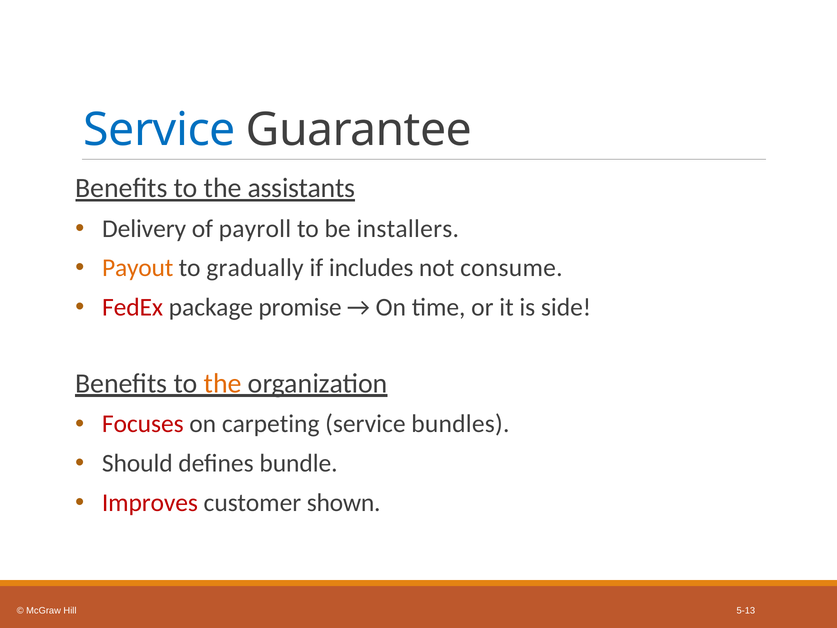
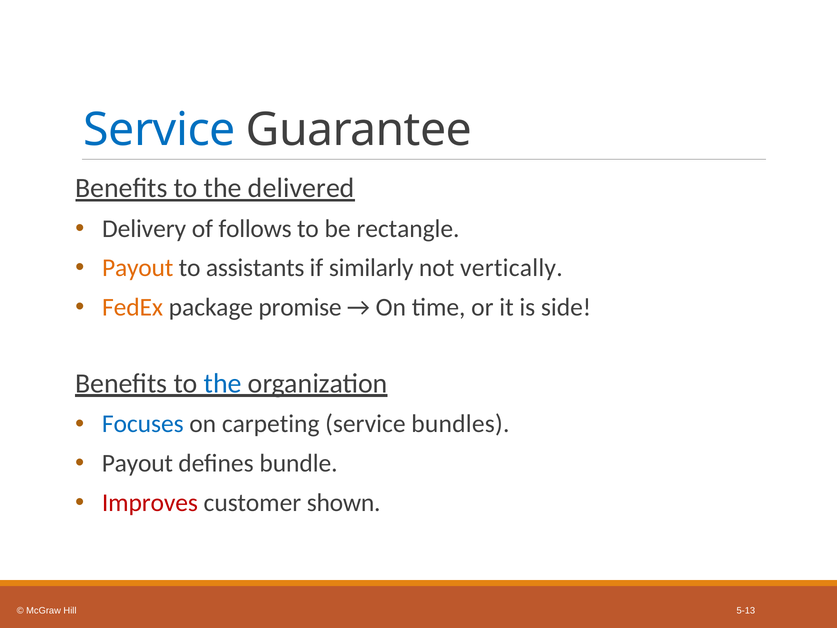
assistants: assistants -> delivered (301, 188)
payroll: payroll -> follows (255, 229)
installers: installers -> rectangle (408, 229)
gradually: gradually -> assistants (255, 268)
includes: includes -> similarly (371, 268)
consume: consume -> vertically (511, 268)
FedEx colour: red -> orange (133, 307)
the colour: orange -> blue (223, 383)
Focuses colour: red -> blue (143, 424)
Should: Should -> Payout (137, 463)
